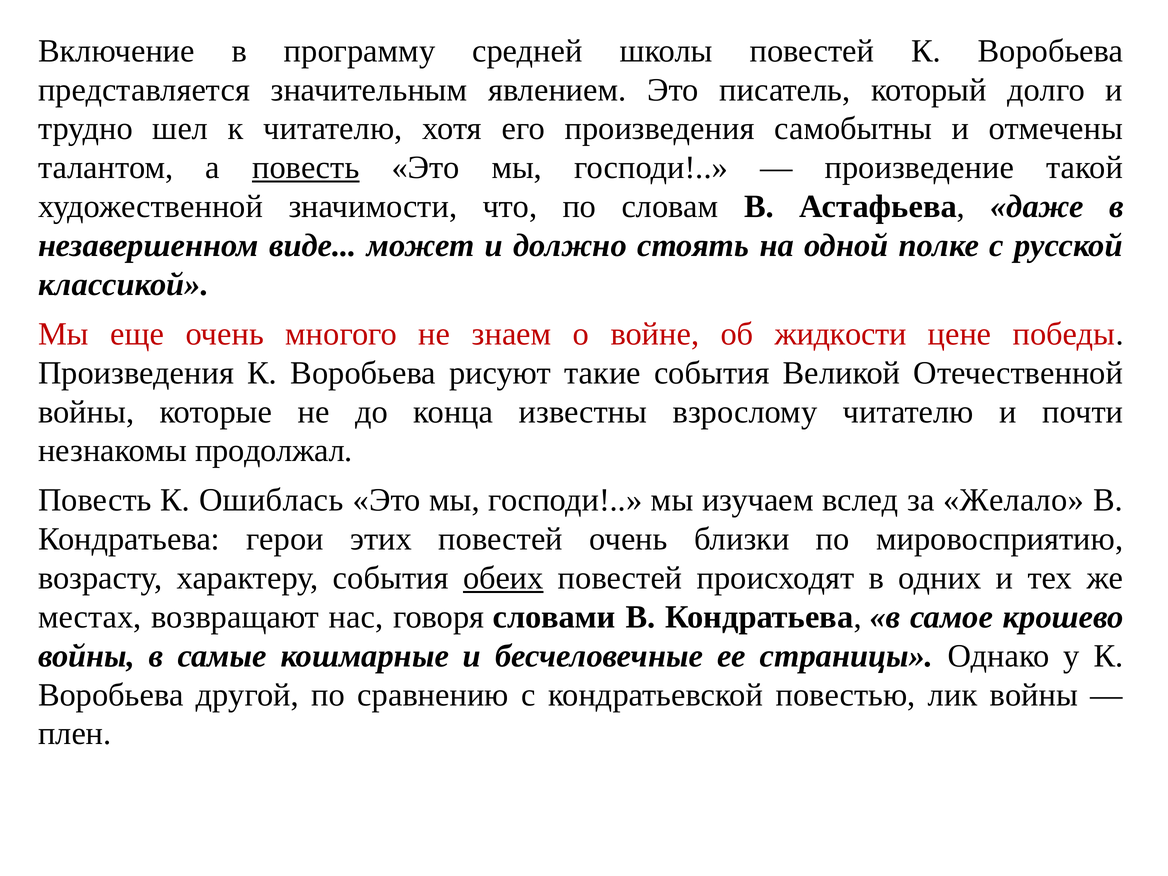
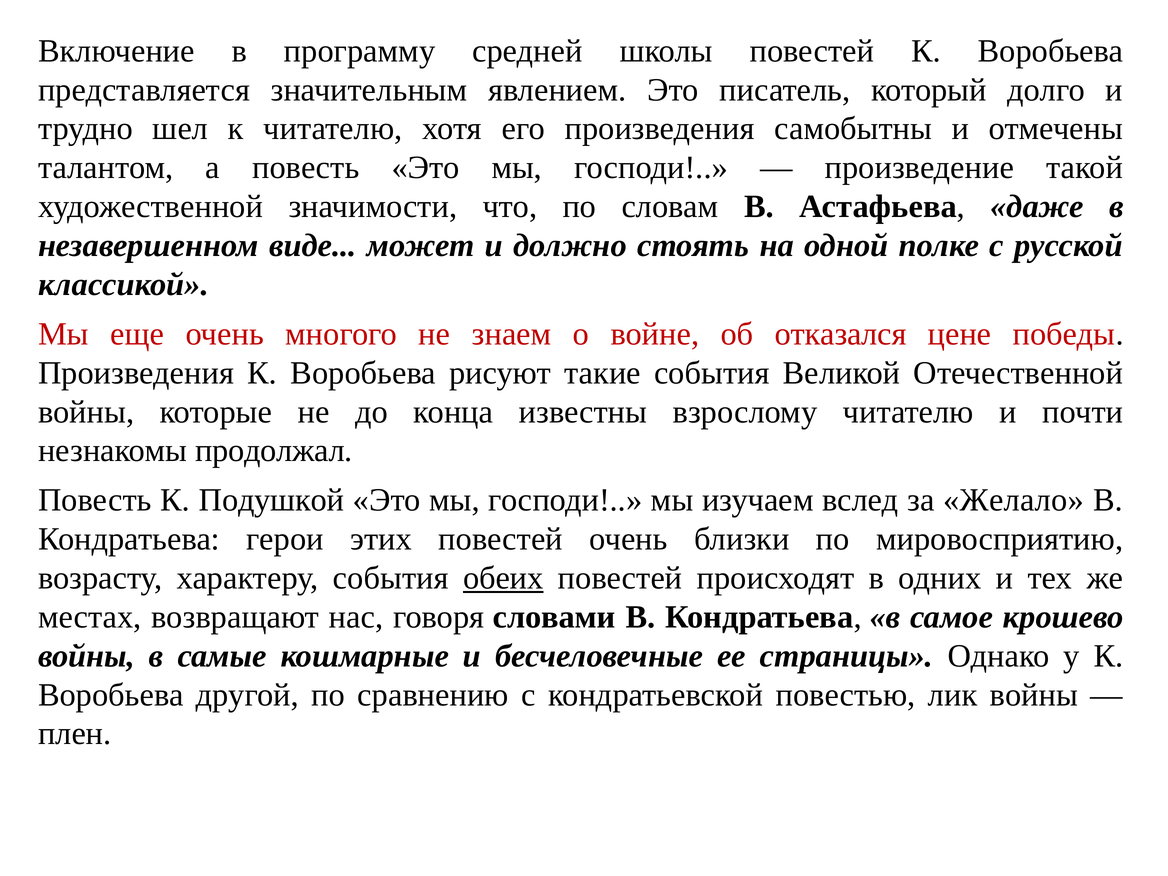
повесть underline: present -> none (306, 168)
жидкости: жидкости -> отказался (841, 334)
Ошиблась: Ошиблась -> Подушкой (272, 500)
